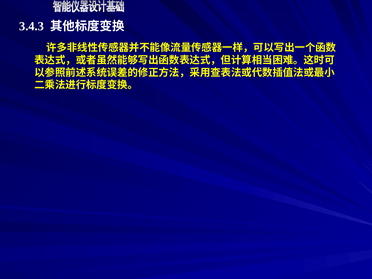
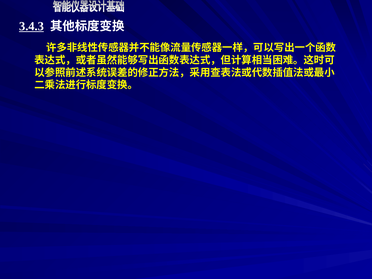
3.4.3 underline: none -> present (31, 26)
